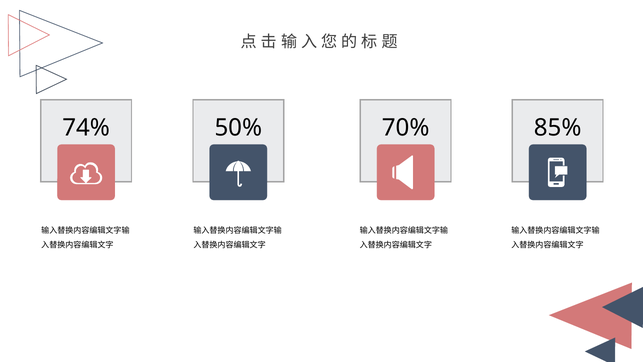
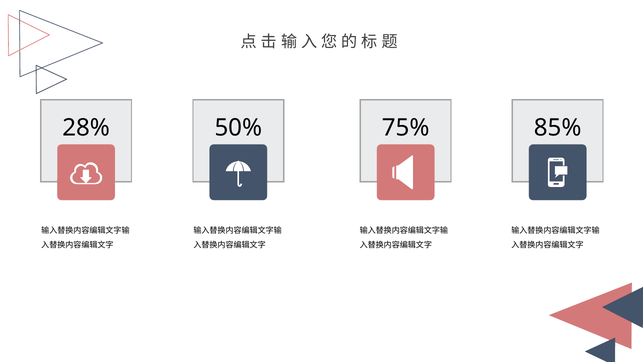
74%: 74% -> 28% (86, 128)
70%: 70% -> 75% (406, 128)
